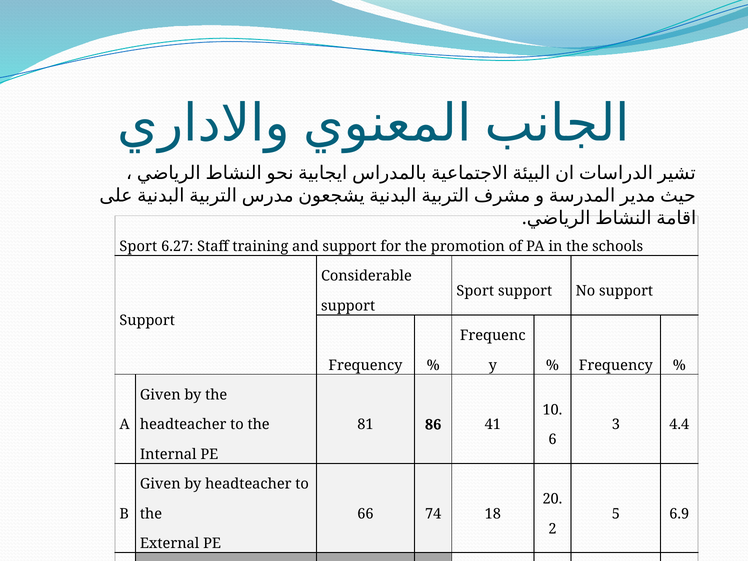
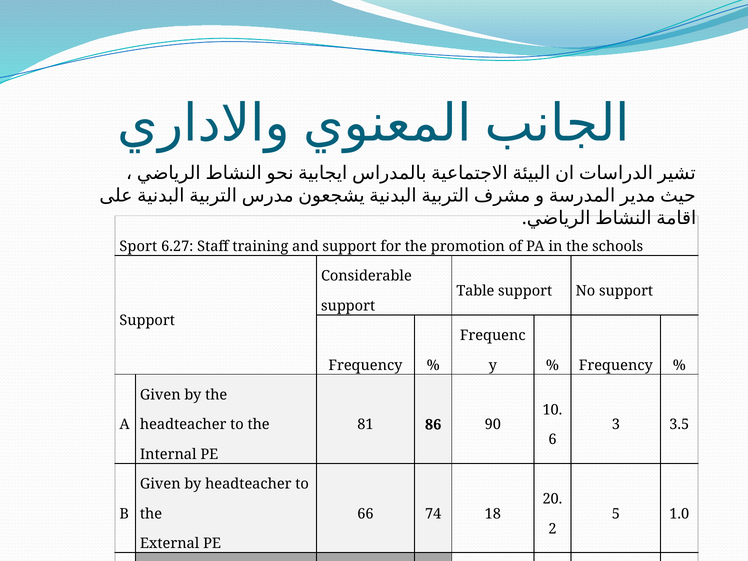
Sport: Sport -> Table (475, 291)
41: 41 -> 90 (493, 425)
4.4: 4.4 -> 3.5 (679, 425)
6.9: 6.9 -> 1.0 (679, 514)
